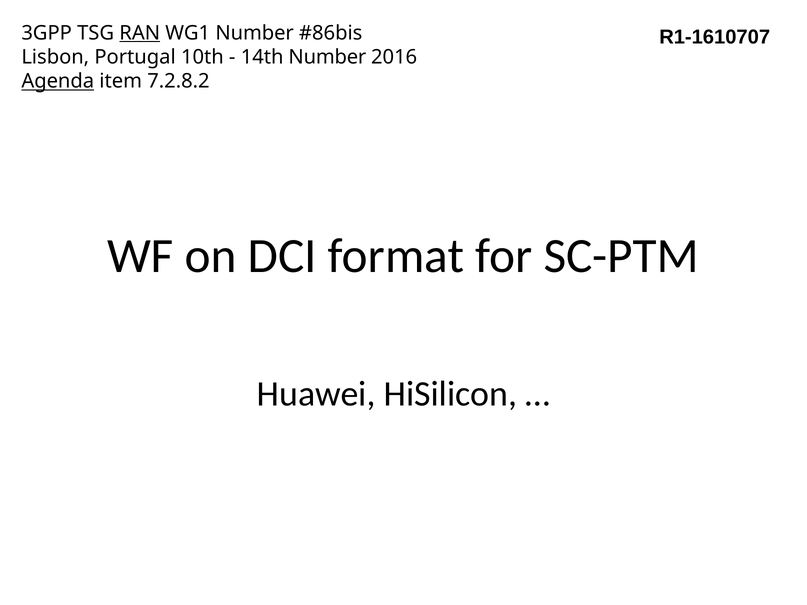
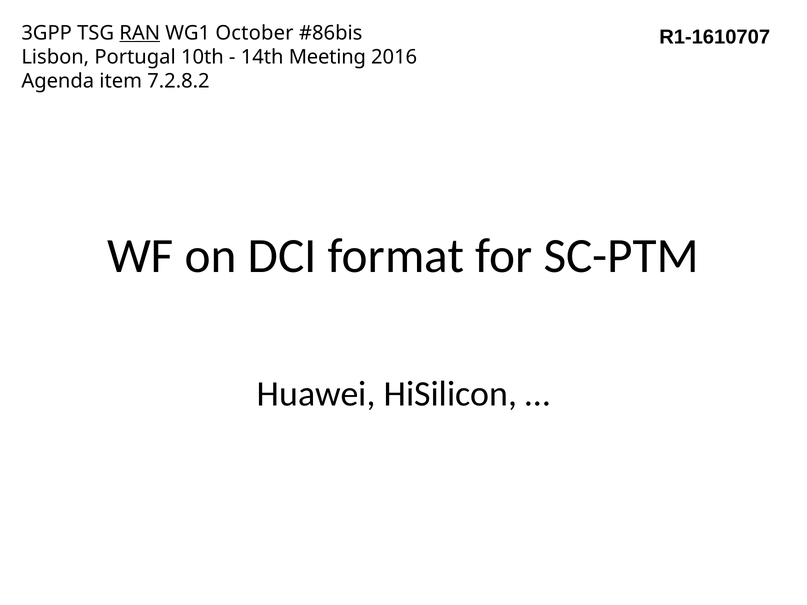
WG1 Number: Number -> October (254, 33)
14th Number: Number -> Meeting (327, 57)
Agenda underline: present -> none (58, 81)
